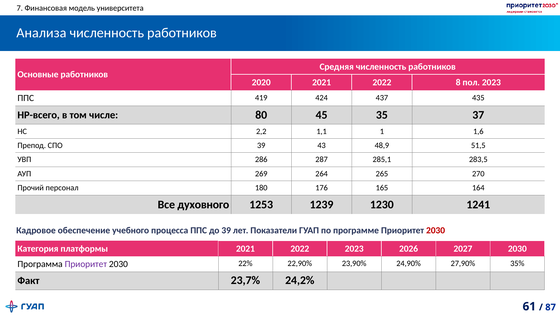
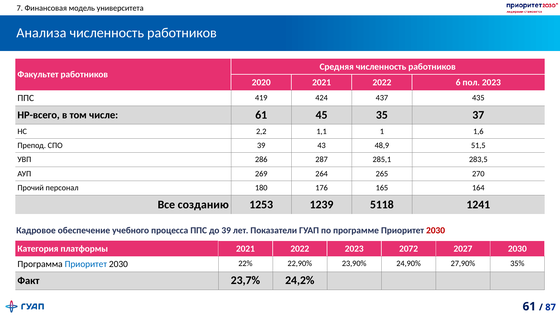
Основные: Основные -> Факультет (38, 75)
8: 8 -> 6 (458, 82)
числе 80: 80 -> 61 (261, 115)
духовного: духовного -> созданию (203, 205)
1230: 1230 -> 5118 (382, 205)
2026: 2026 -> 2072 (409, 249)
Приоритет colour: purple -> blue (86, 264)
